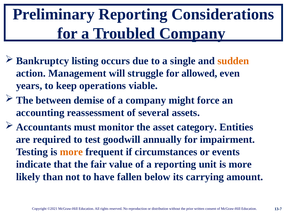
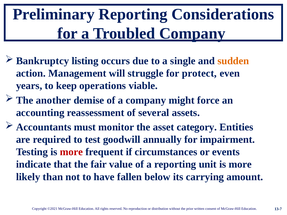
allowed: allowed -> protect (199, 73)
between: between -> another (53, 100)
more colour: orange -> red (71, 152)
